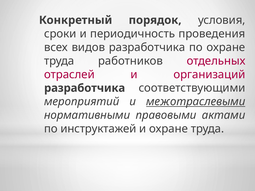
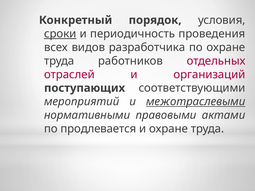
сроки underline: none -> present (60, 34)
разработчика: разработчика -> поступающих (85, 88)
инструктажей: инструктажей -> продлевается (98, 129)
